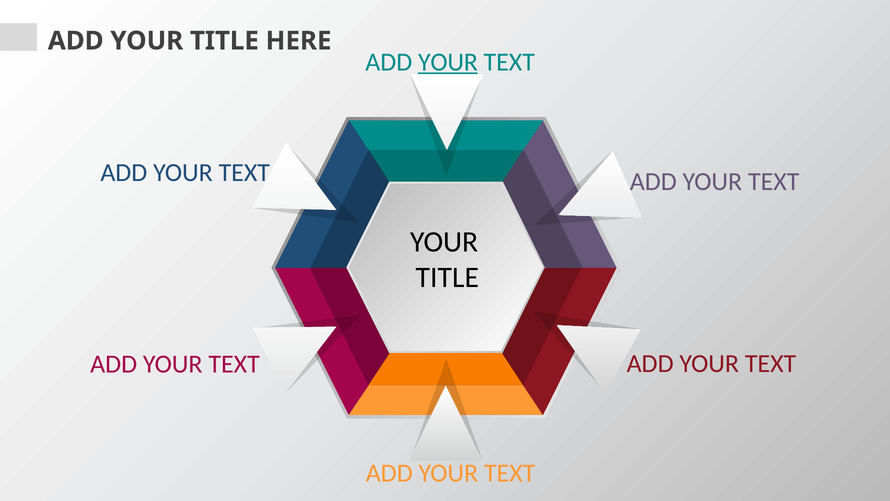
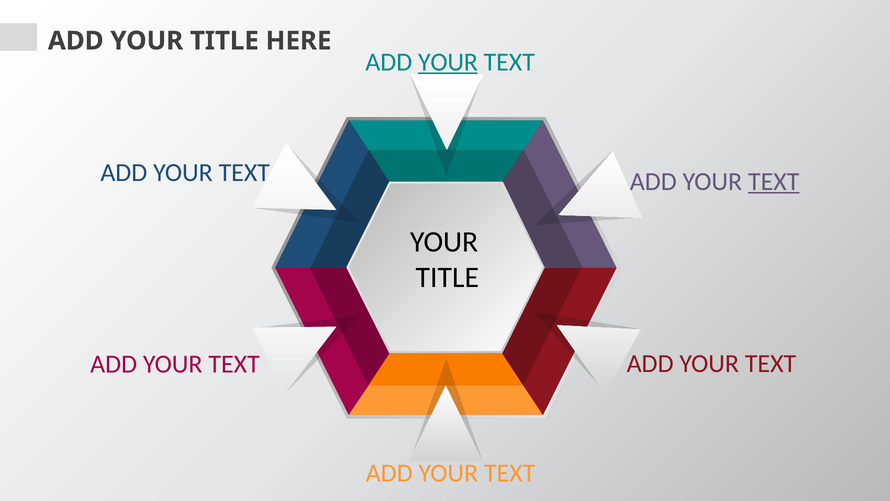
TEXT underline: none -> present (774, 182)
